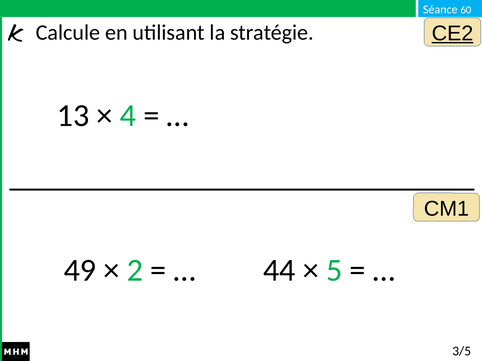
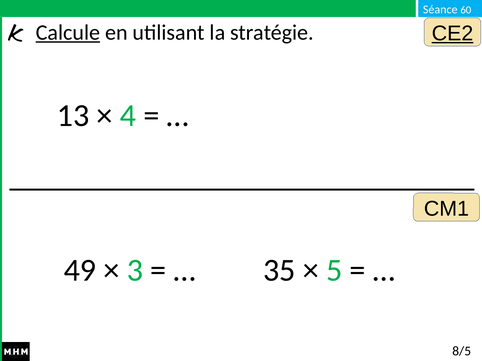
Calcule underline: none -> present (68, 33)
2: 2 -> 3 (135, 271)
44: 44 -> 35 (279, 271)
3/5: 3/5 -> 8/5 (462, 352)
